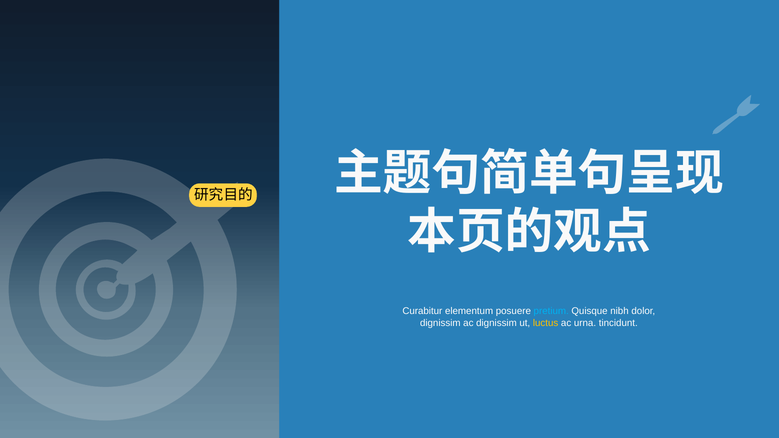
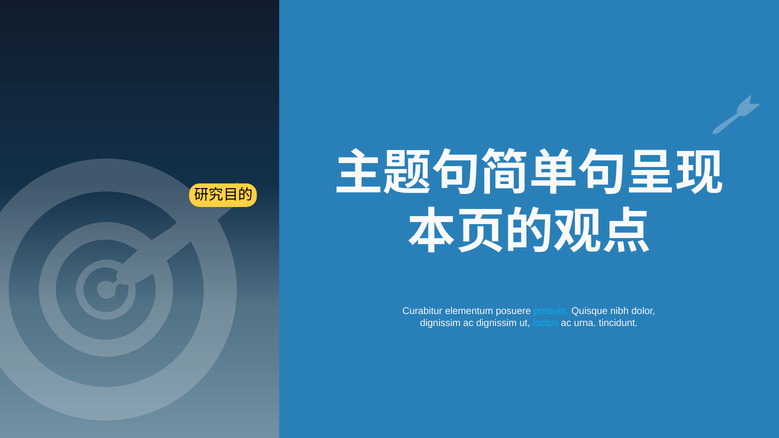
luctus colour: yellow -> light blue (546, 323)
